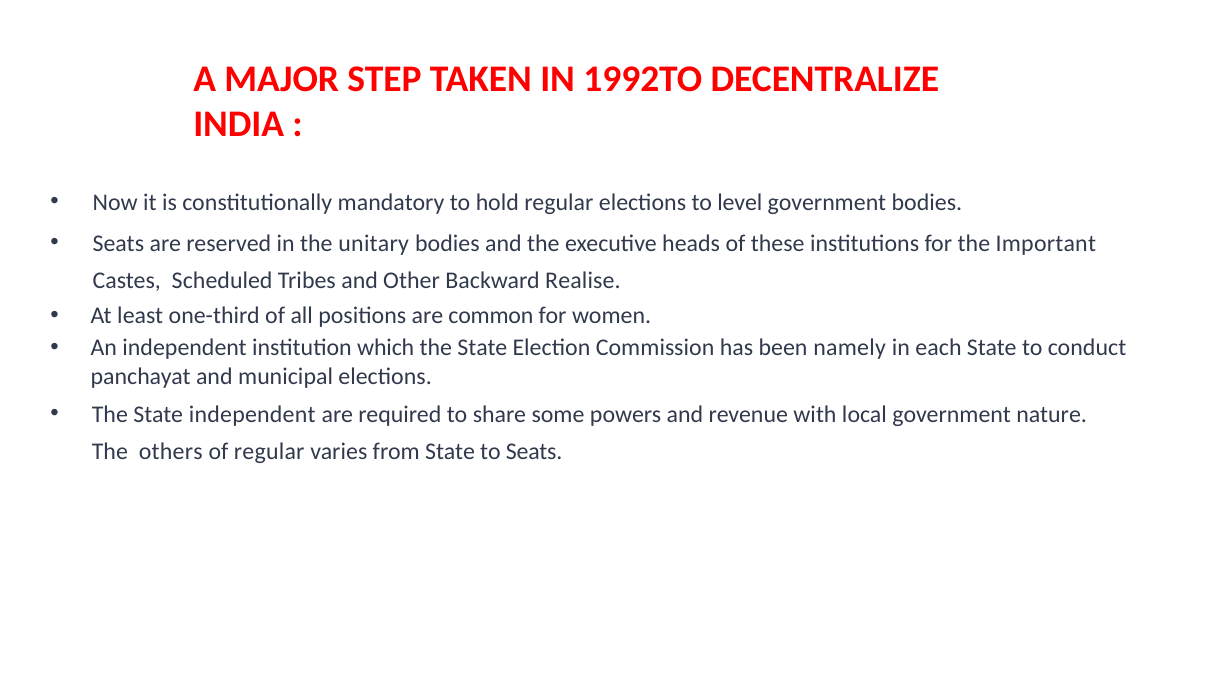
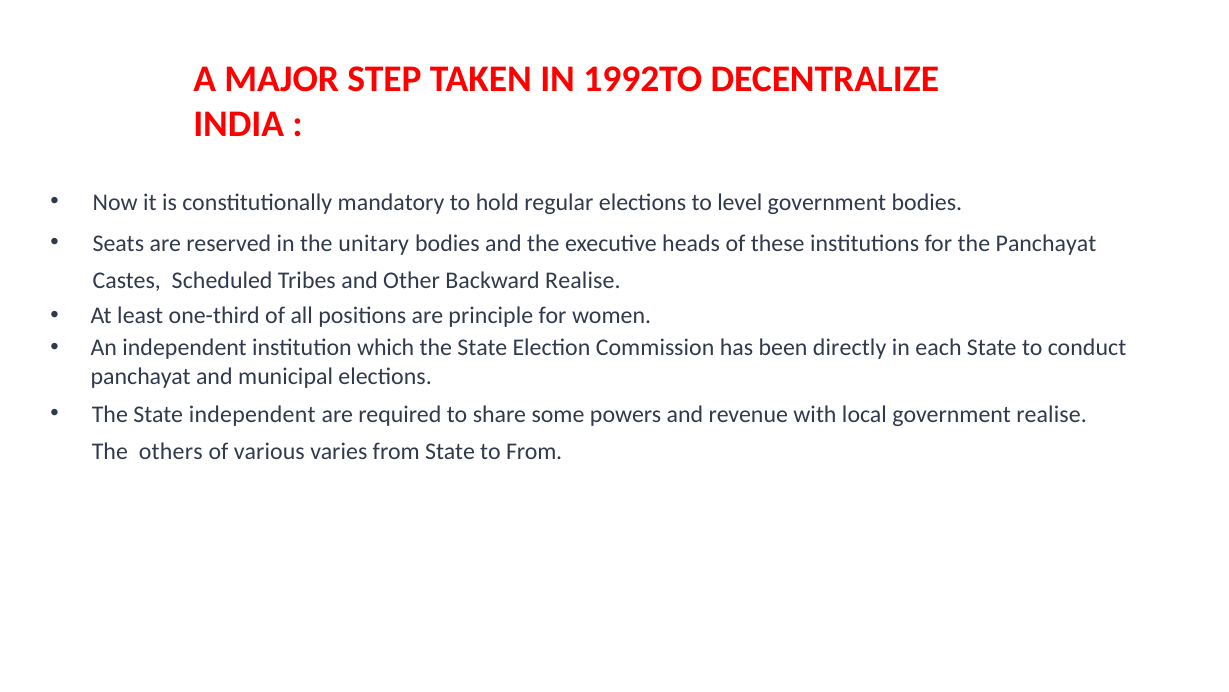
the Important: Important -> Panchayat (1046, 243)
common: common -> principle (491, 316)
namely: namely -> directly (850, 348)
government nature: nature -> realise (1052, 414)
of regular: regular -> various (269, 452)
to Seats: Seats -> From (534, 452)
